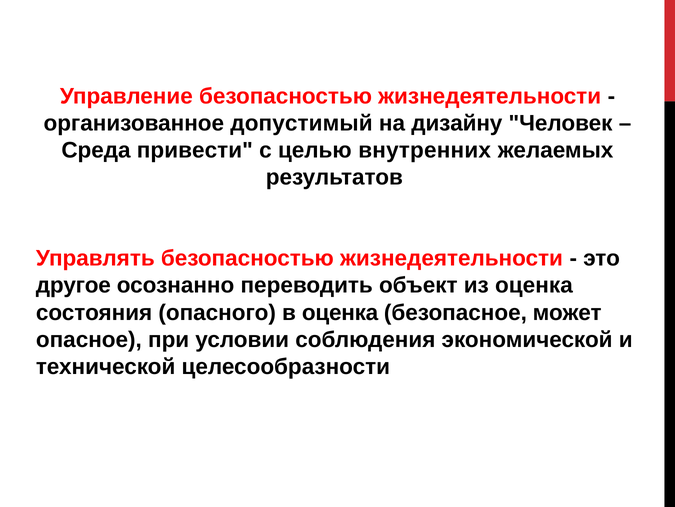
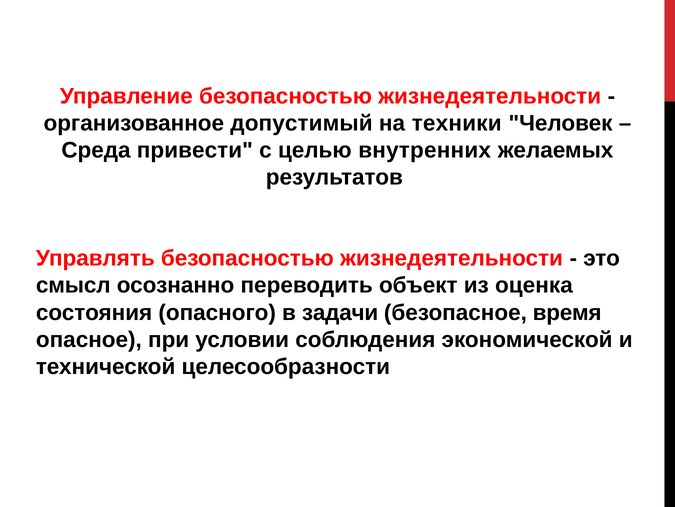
дизайну: дизайну -> техники (457, 123)
другое: другое -> смысл (73, 285)
в оценка: оценка -> задачи (340, 312)
может: может -> время (567, 312)
